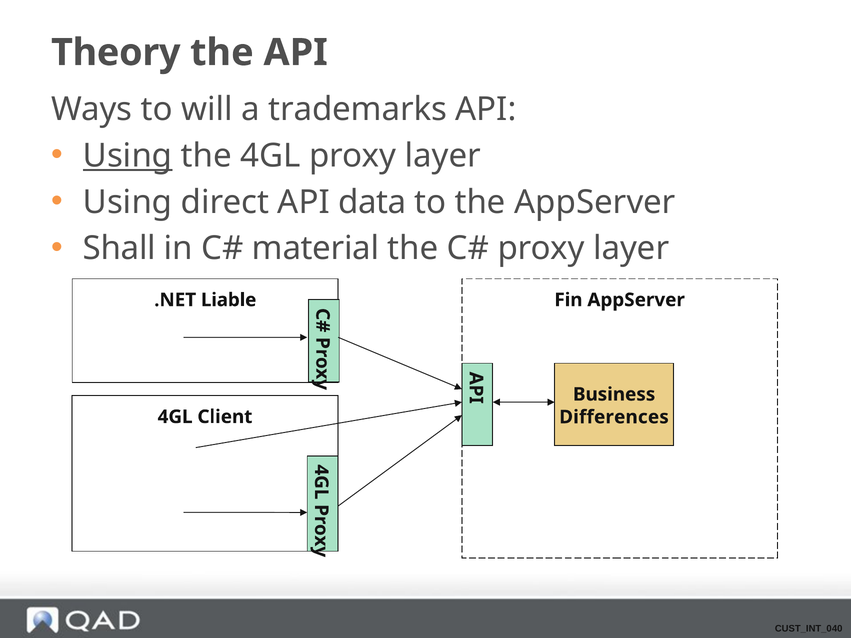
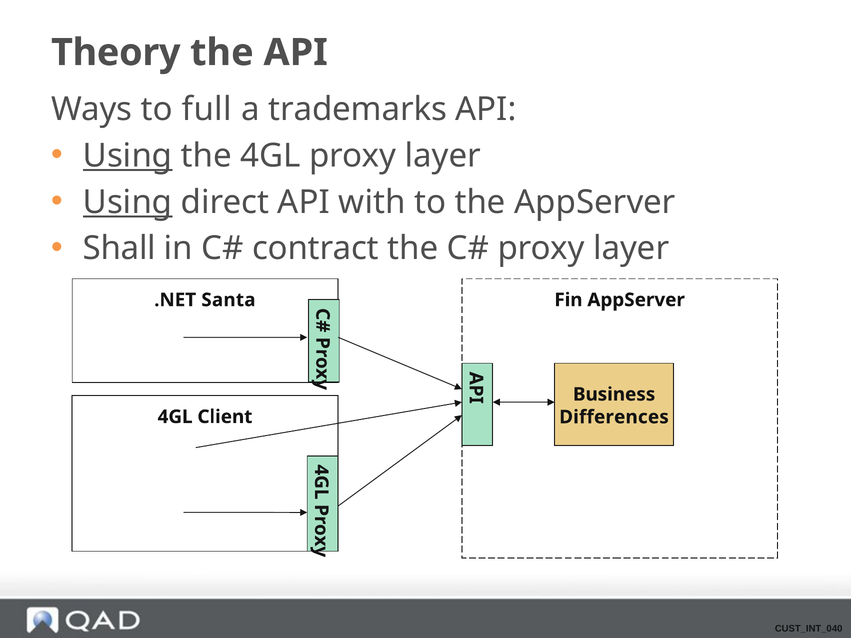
will: will -> full (207, 109)
Using underline: none -> present (128, 202)
data: data -> with (372, 202)
material: material -> contract (316, 249)
Liable: Liable -> Santa (228, 300)
